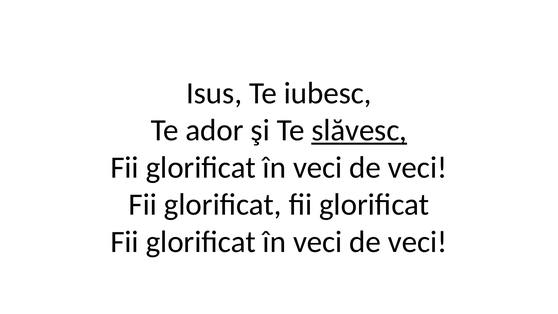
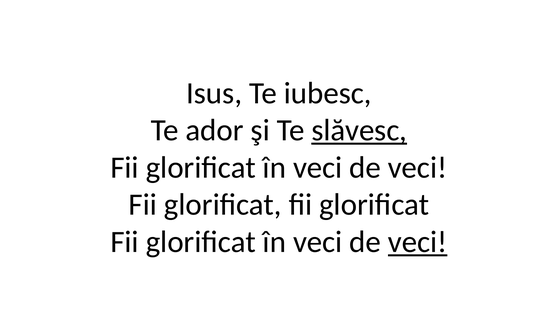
veci underline: none -> present (418, 242)
